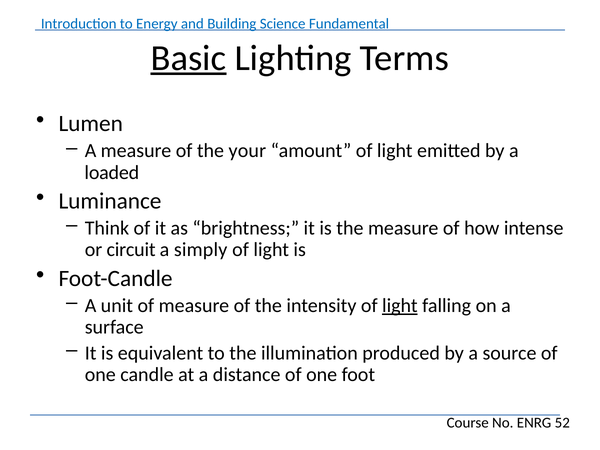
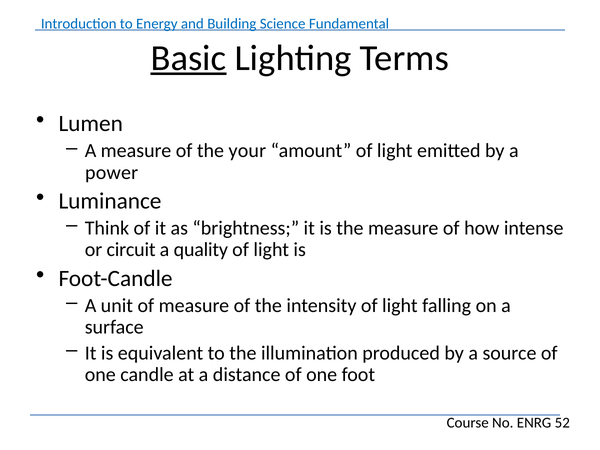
loaded: loaded -> power (112, 172)
simply: simply -> quality (201, 250)
light underline: present -> none (400, 306)
